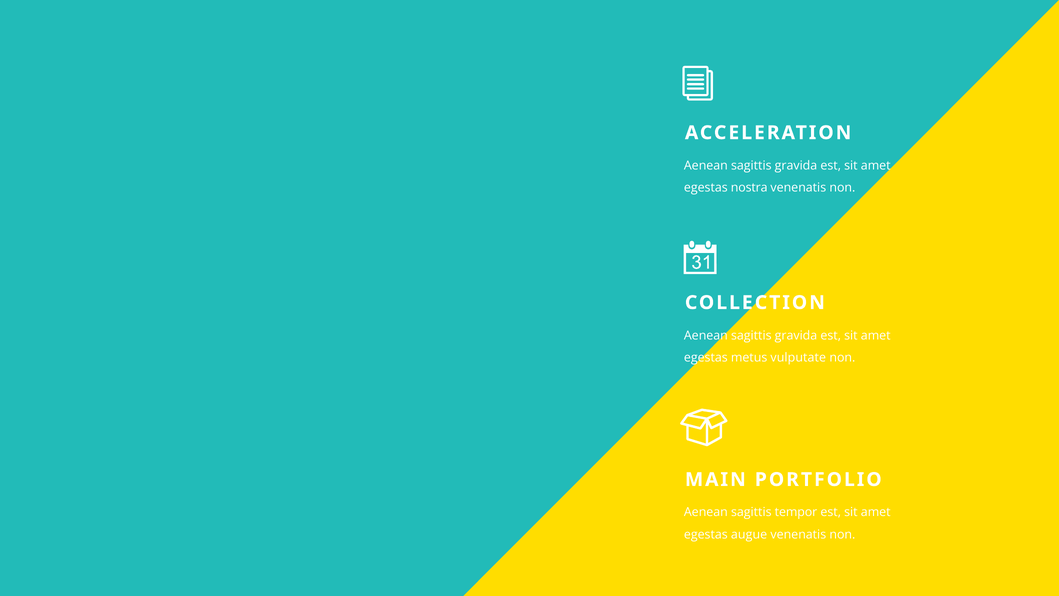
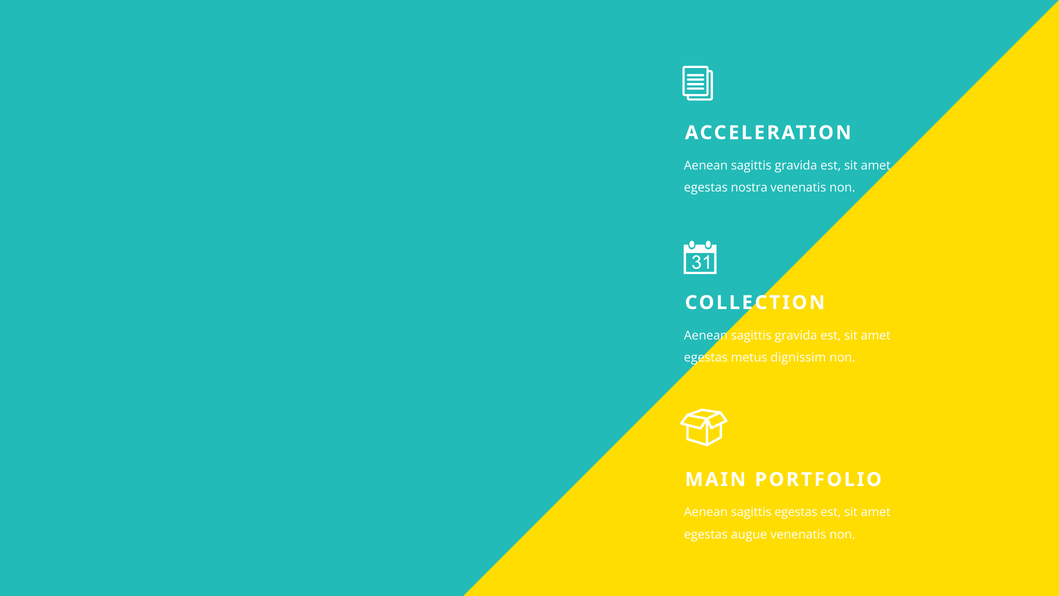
vulputate: vulputate -> dignissim (798, 358)
sagittis tempor: tempor -> egestas (796, 512)
